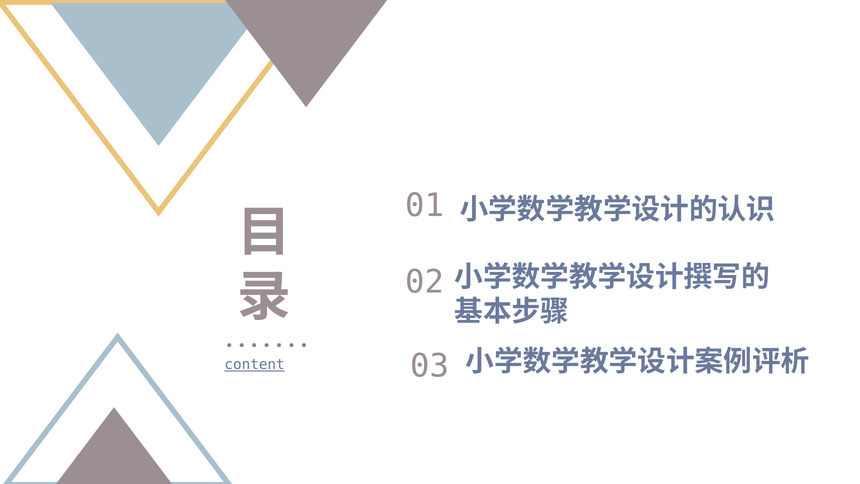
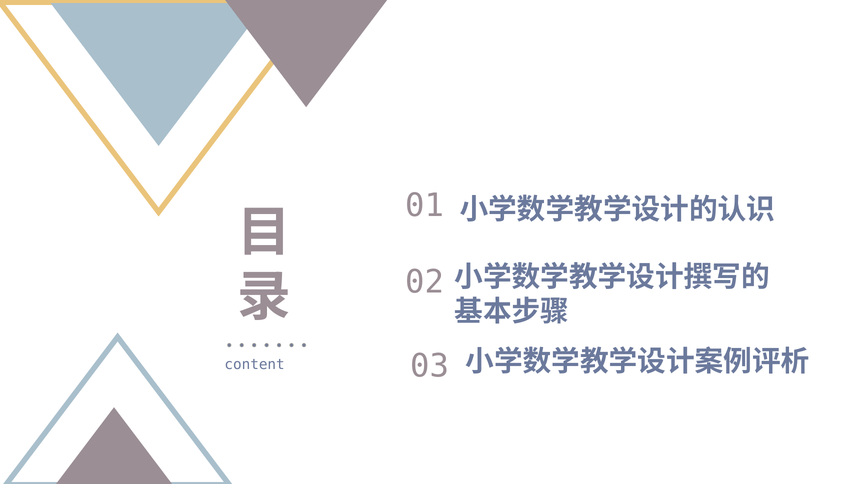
content underline: present -> none (255, 365)
